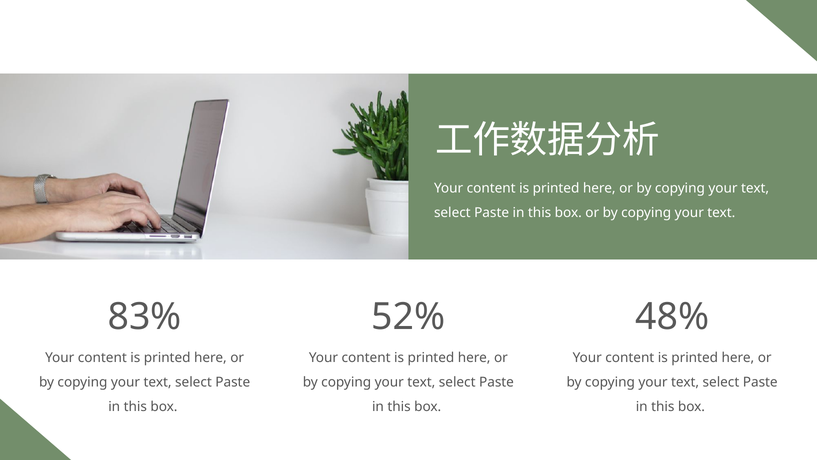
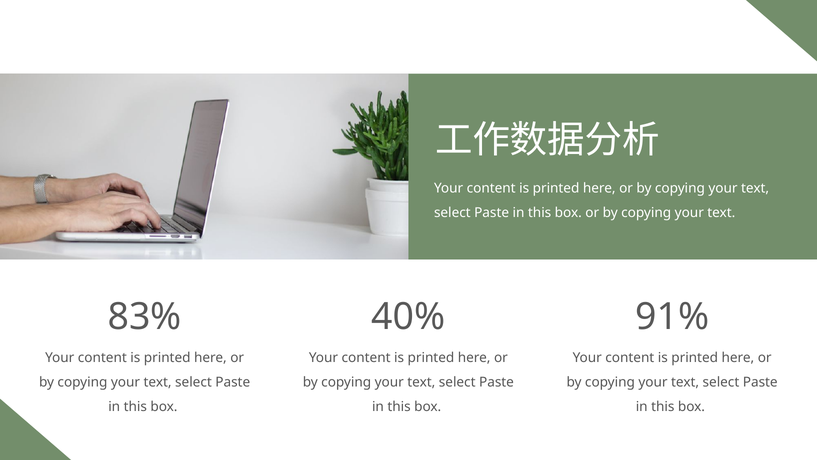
52%: 52% -> 40% (408, 316)
48%: 48% -> 91% (672, 316)
